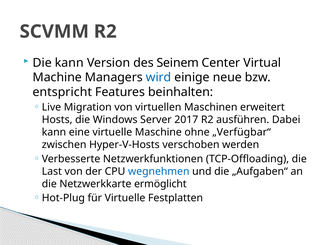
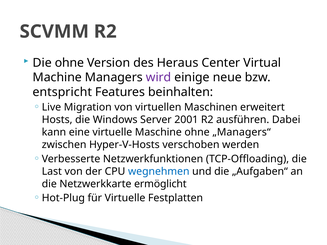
Die kann: kann -> ohne (69, 63)
Seinem: Seinem -> Heraus (178, 63)
wird colour: blue -> purple (159, 78)
2017: 2017 -> 2001 (186, 120)
„Verfügbar“: „Verfügbar“ -> „Managers“ (242, 132)
